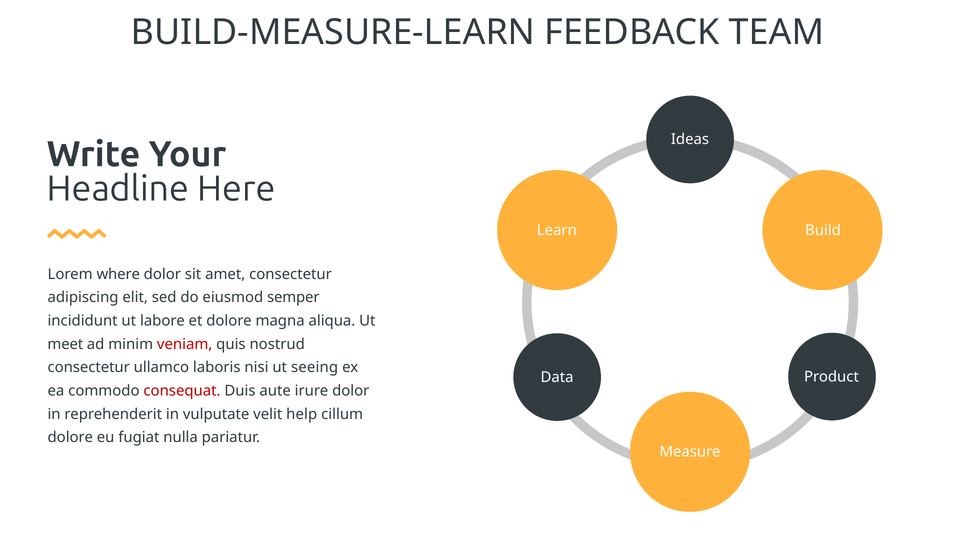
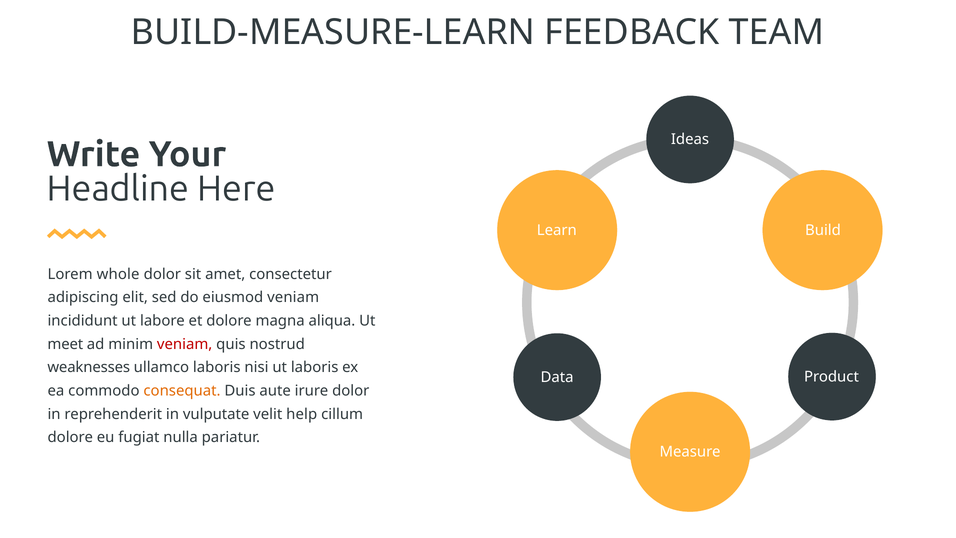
where: where -> whole (118, 274)
eiusmod semper: semper -> veniam (293, 297)
consectetur: consectetur -> weaknesses (89, 367)
ut seeing: seeing -> laboris (315, 367)
consequat colour: red -> orange (182, 391)
